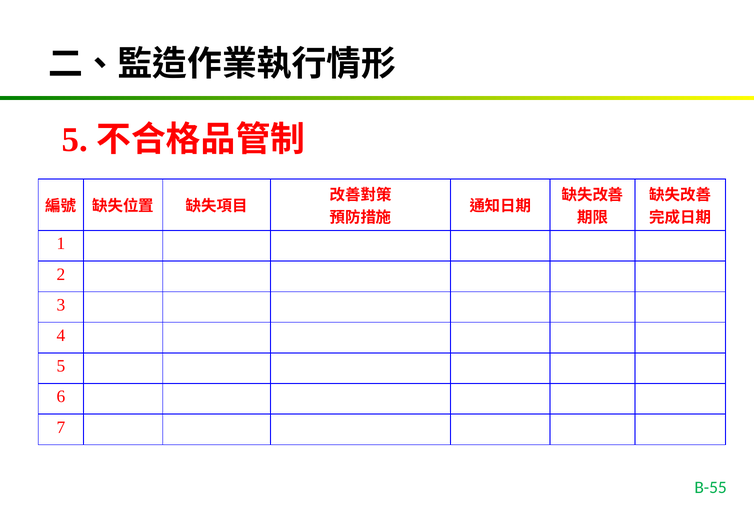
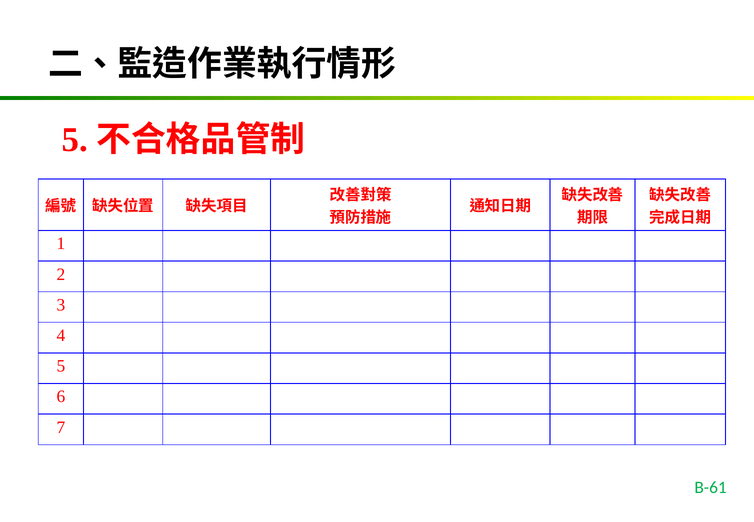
B-55: B-55 -> B-61 (711, 488)
